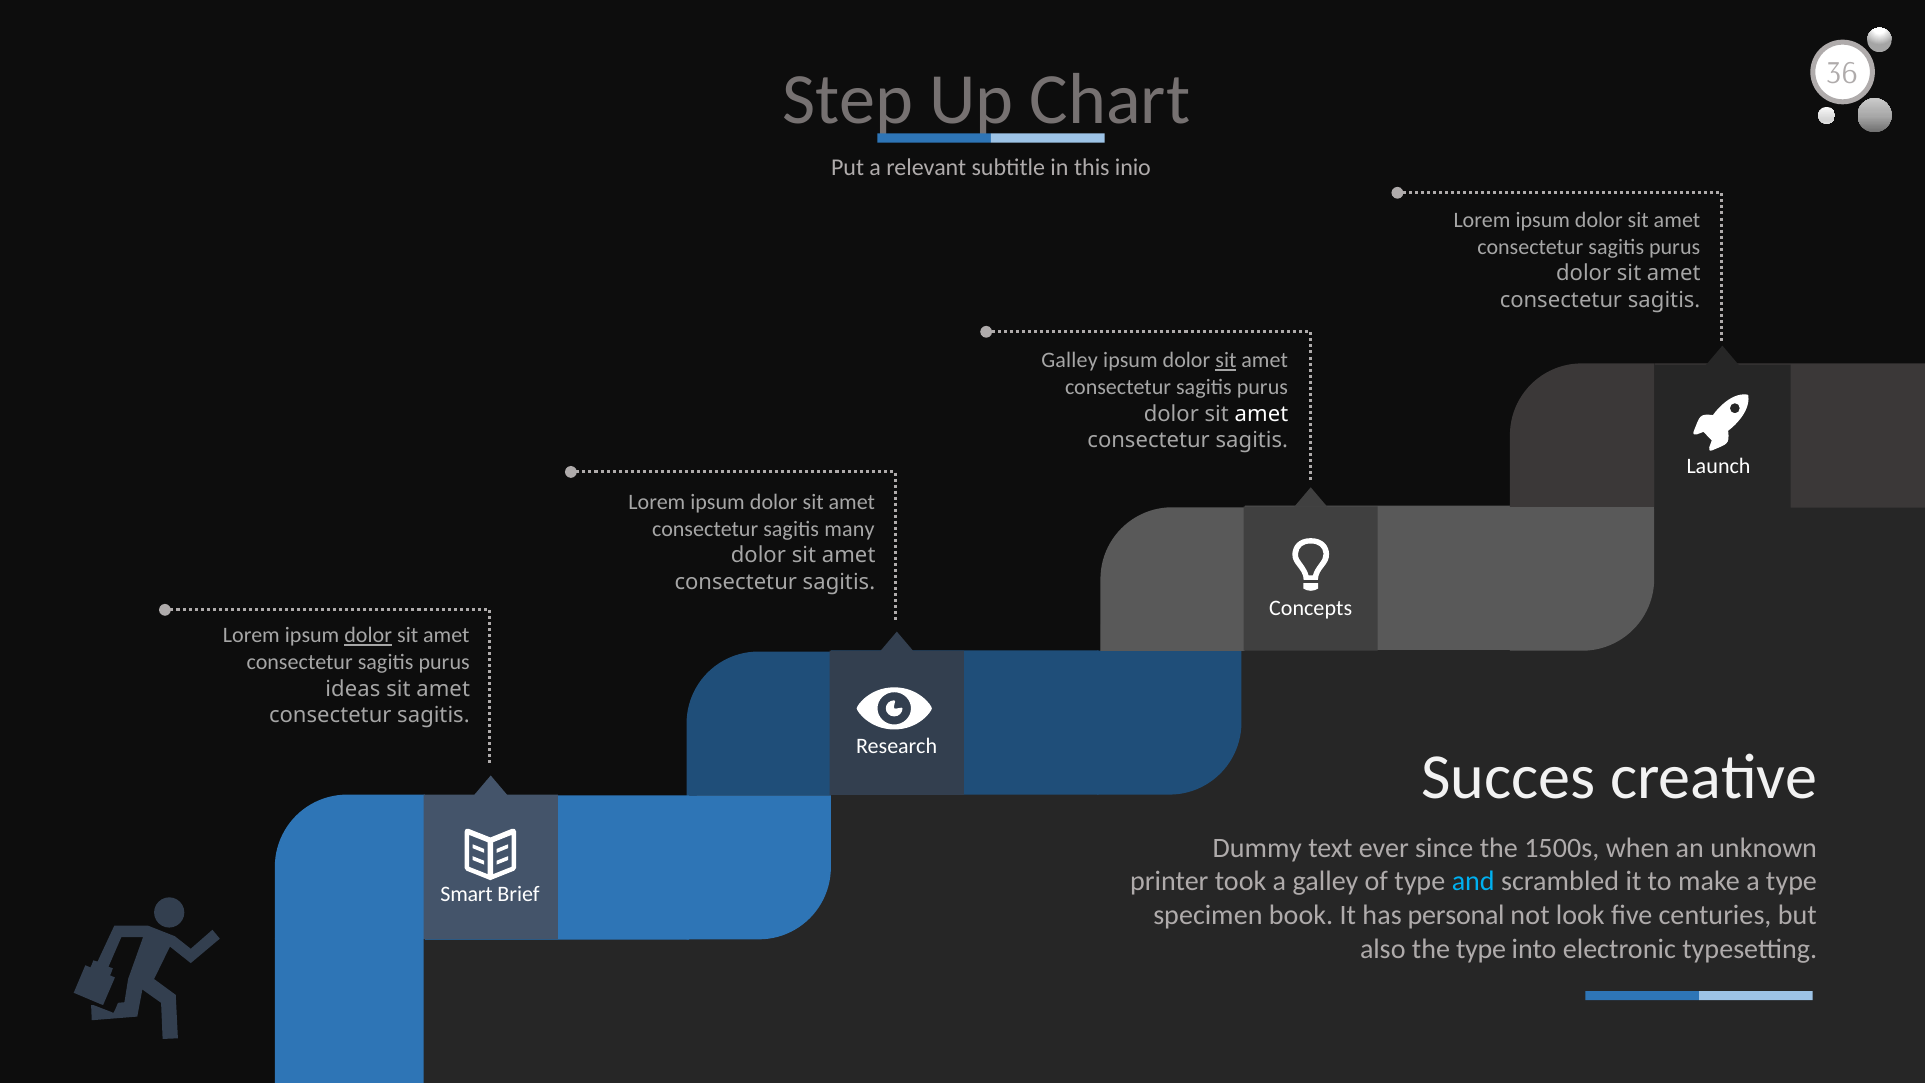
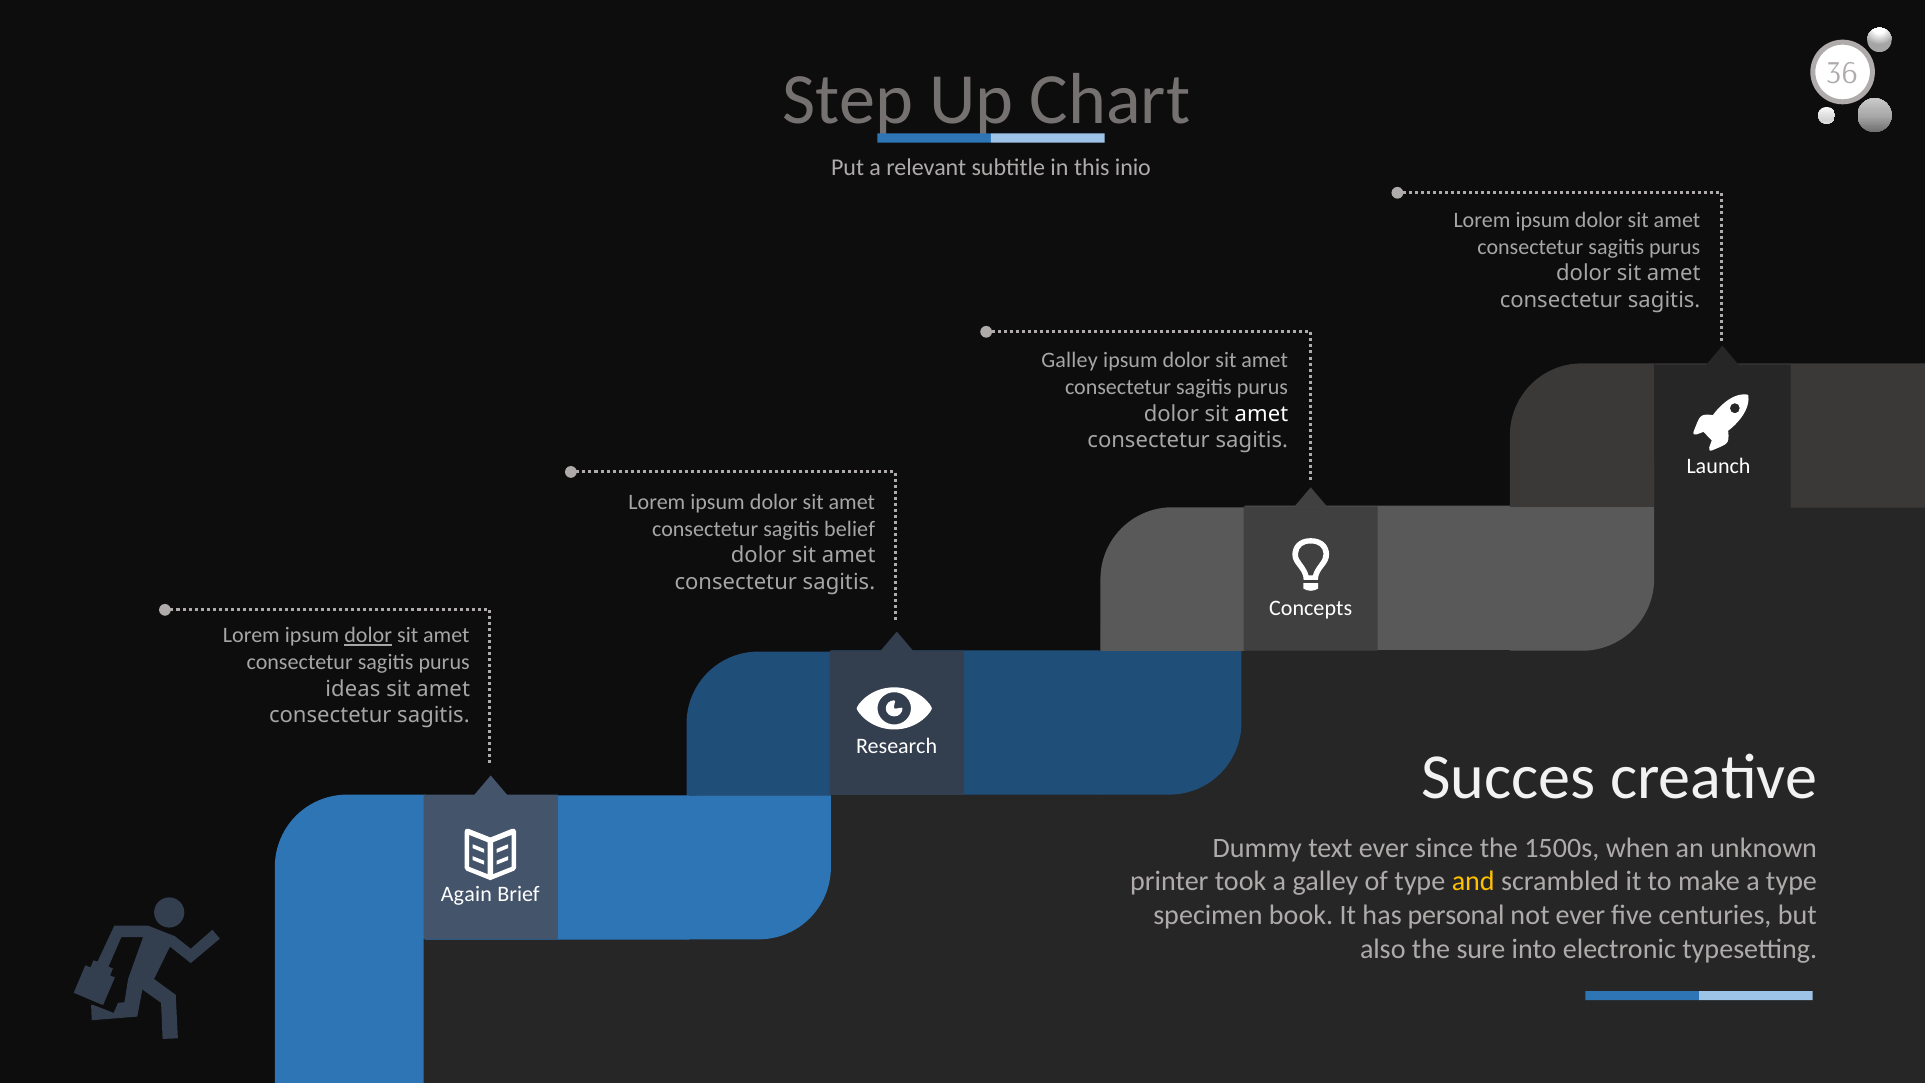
sit underline: present -> none (1226, 361)
many: many -> belief (850, 529)
and colour: light blue -> yellow (1473, 881)
Smart: Smart -> Again (466, 895)
not look: look -> ever (1580, 915)
the type: type -> sure (1481, 949)
